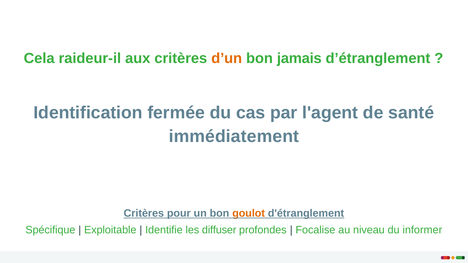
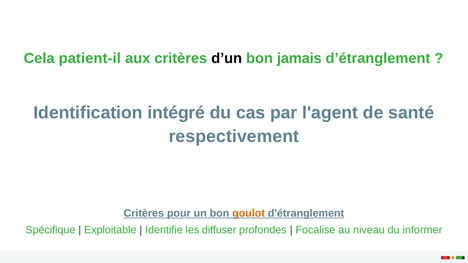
raideur-il: raideur-il -> patient-il (90, 58)
d’un colour: orange -> black (227, 58)
fermée: fermée -> intégré (176, 113)
immédiatement: immédiatement -> respectivement (234, 137)
